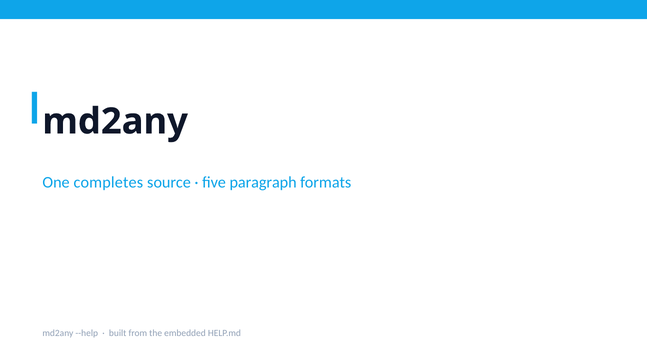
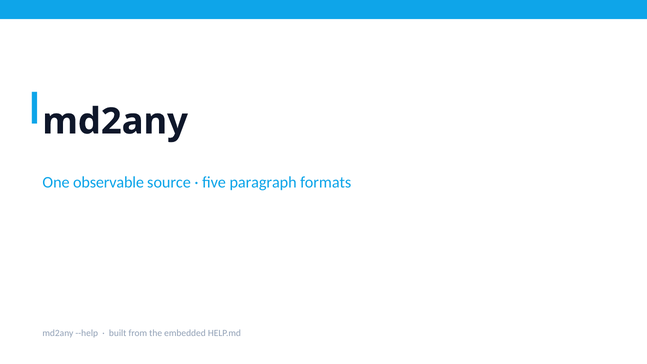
completes: completes -> observable (108, 182)
